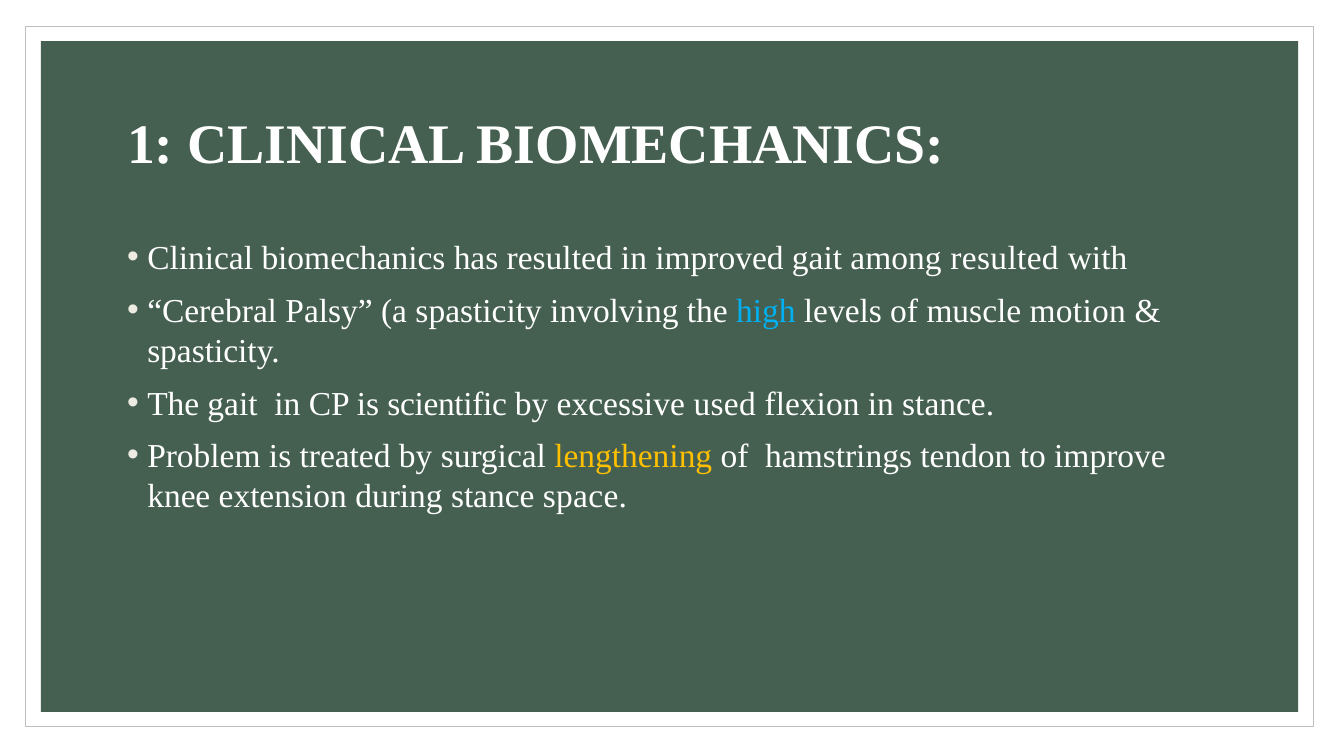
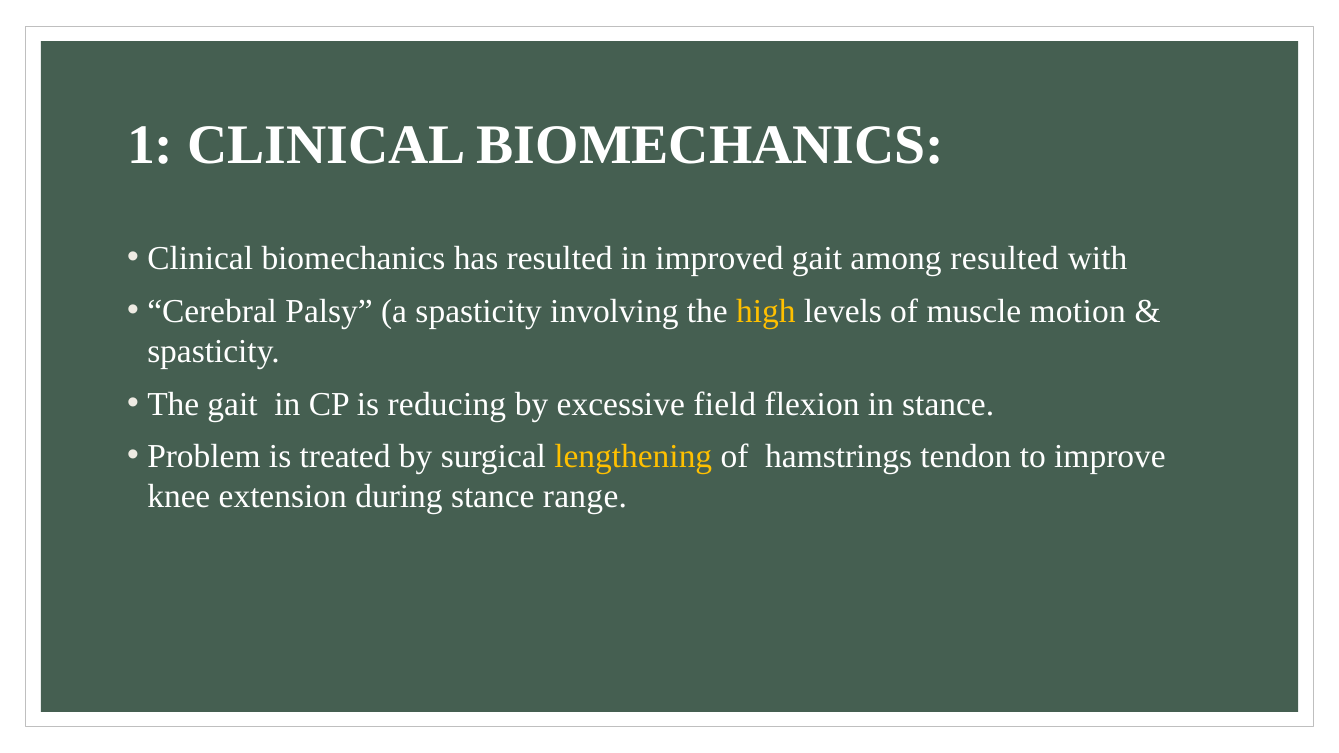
high colour: light blue -> yellow (766, 311)
scientific: scientific -> reducing (447, 404)
used: used -> field (725, 404)
space: space -> range (585, 497)
